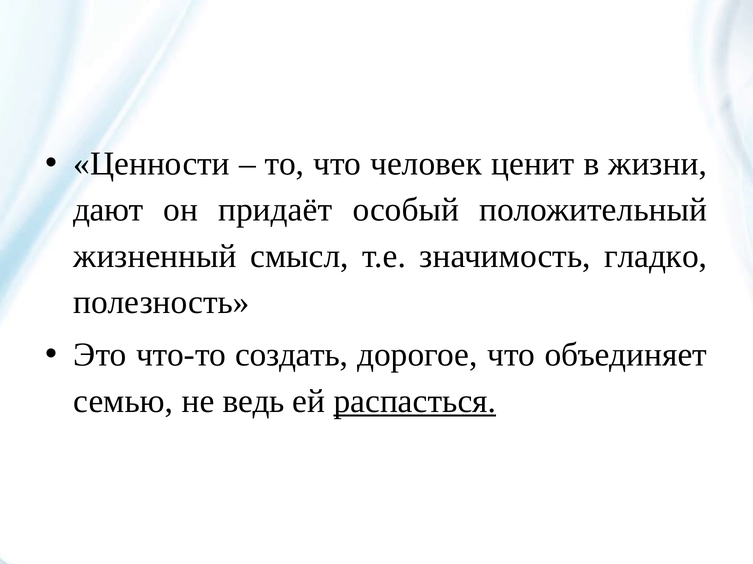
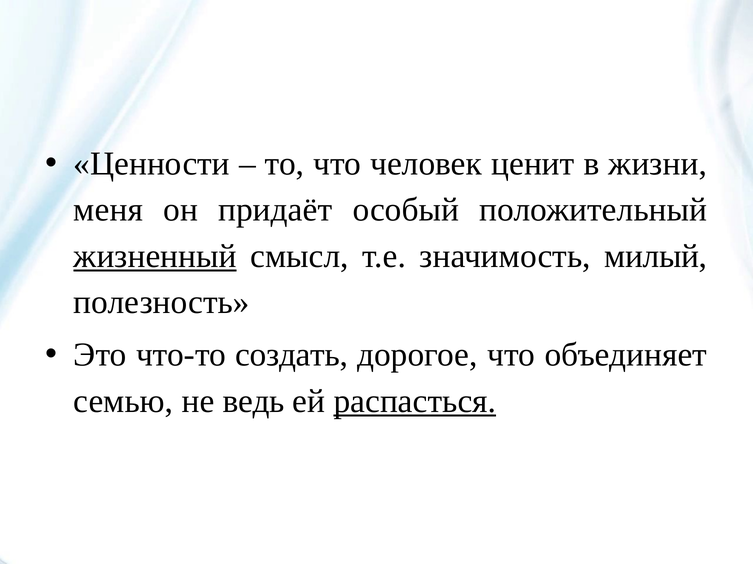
дают: дают -> меня (108, 210)
жизненный underline: none -> present (155, 256)
гладко: гладко -> милый (656, 256)
